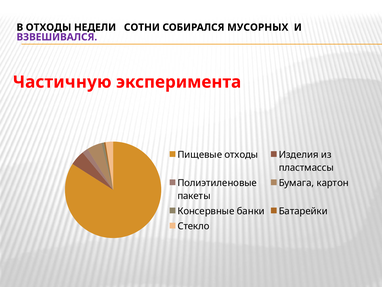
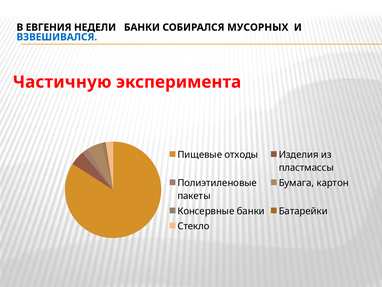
В ОТХОДЫ: ОТХОДЫ -> ЕВГЕНИЯ (49, 27)
НЕДЕЛИ СОТНИ: СОТНИ -> БАНКИ (142, 27)
ВЗВЕШИВАЛСЯ colour: purple -> blue (57, 37)
